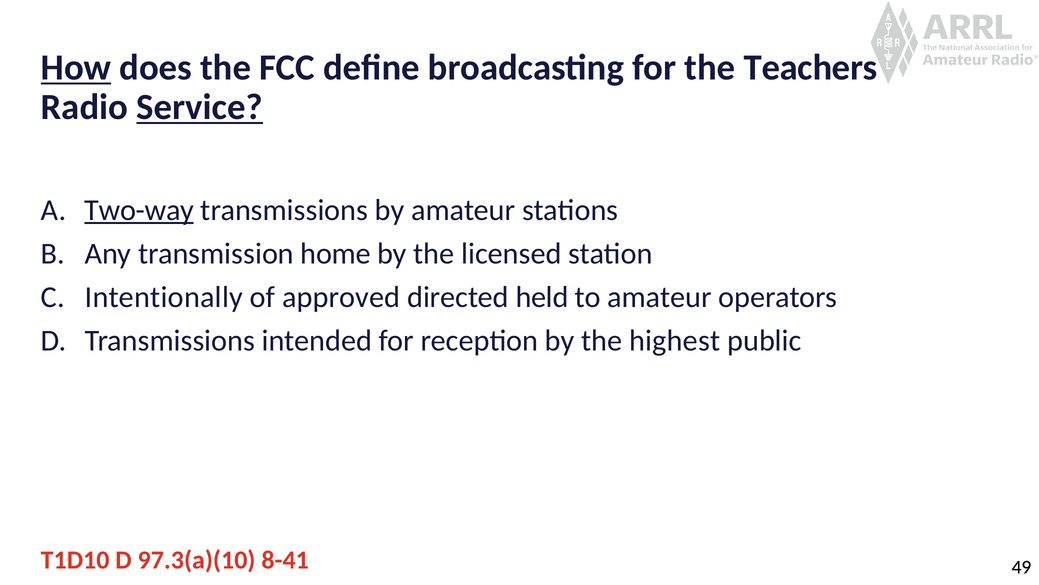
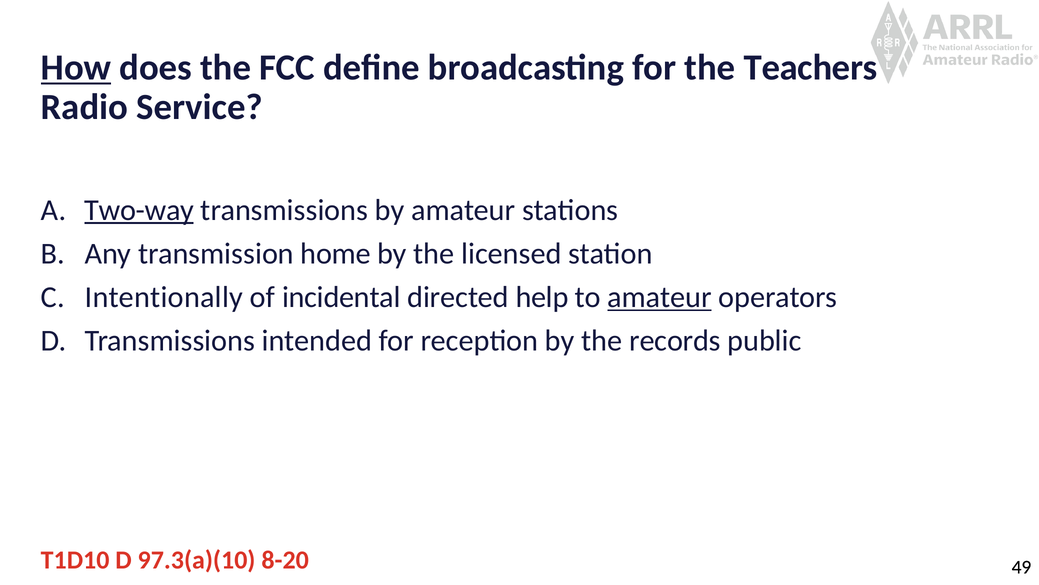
Service underline: present -> none (200, 107)
approved: approved -> incidental (341, 297)
held: held -> help (542, 297)
amateur underline: none -> present (660, 297)
highest: highest -> records (675, 340)
8-41: 8-41 -> 8-20 (285, 560)
